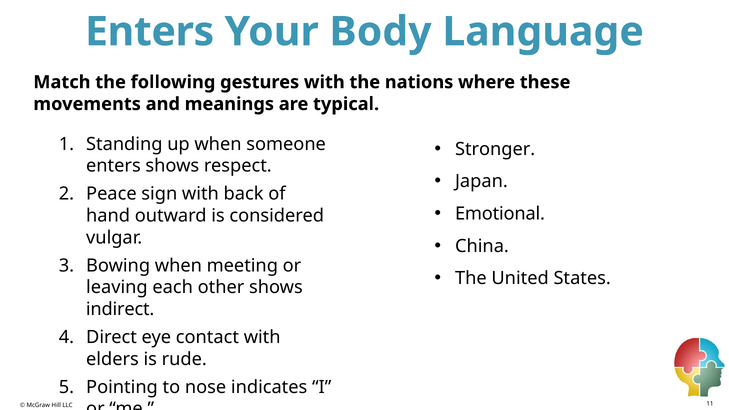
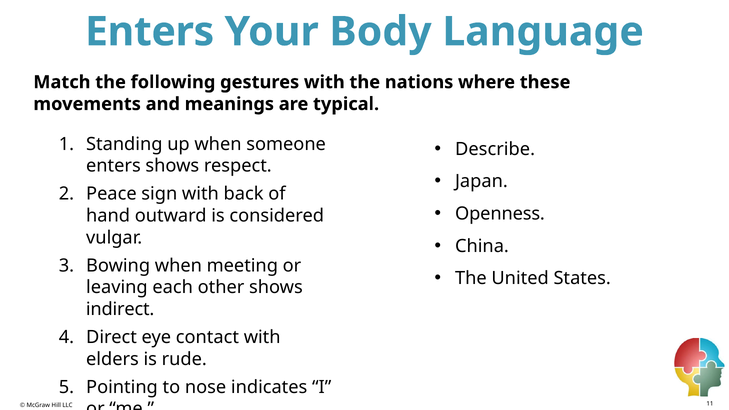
Stronger: Stronger -> Describe (495, 149)
Emotional: Emotional -> Openness (500, 214)
